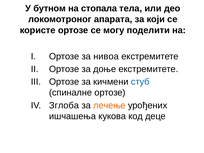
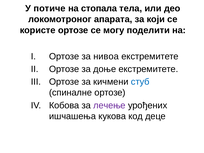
бутном: бутном -> потиче (50, 8)
Зглоба: Зглоба -> Кобова (64, 105)
лечење colour: orange -> purple (109, 105)
